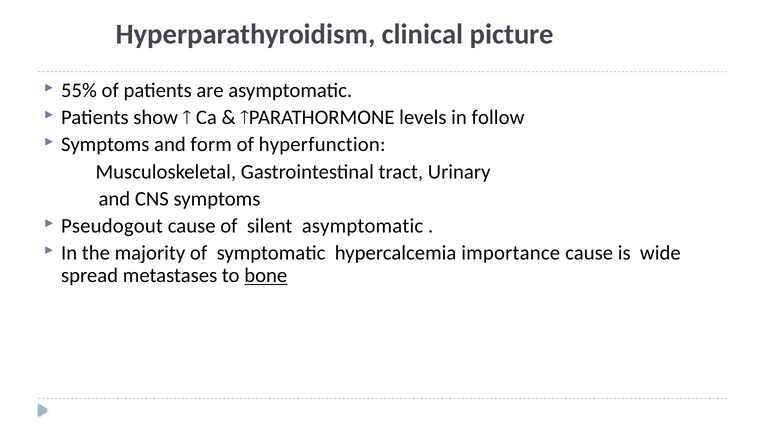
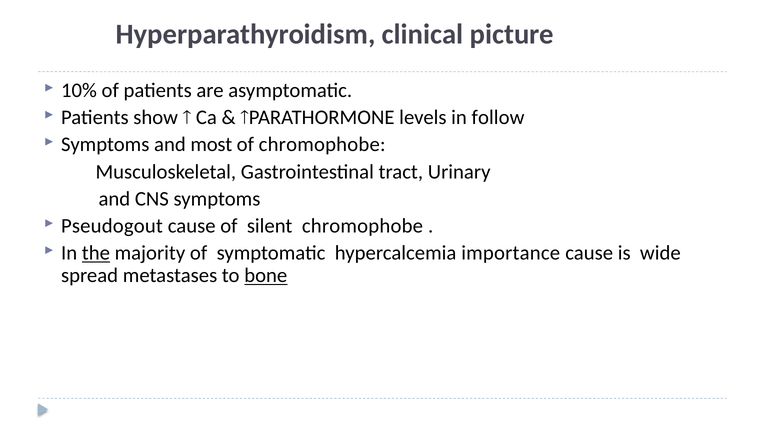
55%: 55% -> 10% (79, 90)
form: form -> most (211, 145)
of hyperfunction: hyperfunction -> chromophobe (322, 145)
silent asymptomatic: asymptomatic -> chromophobe (362, 226)
the underline: none -> present (96, 253)
